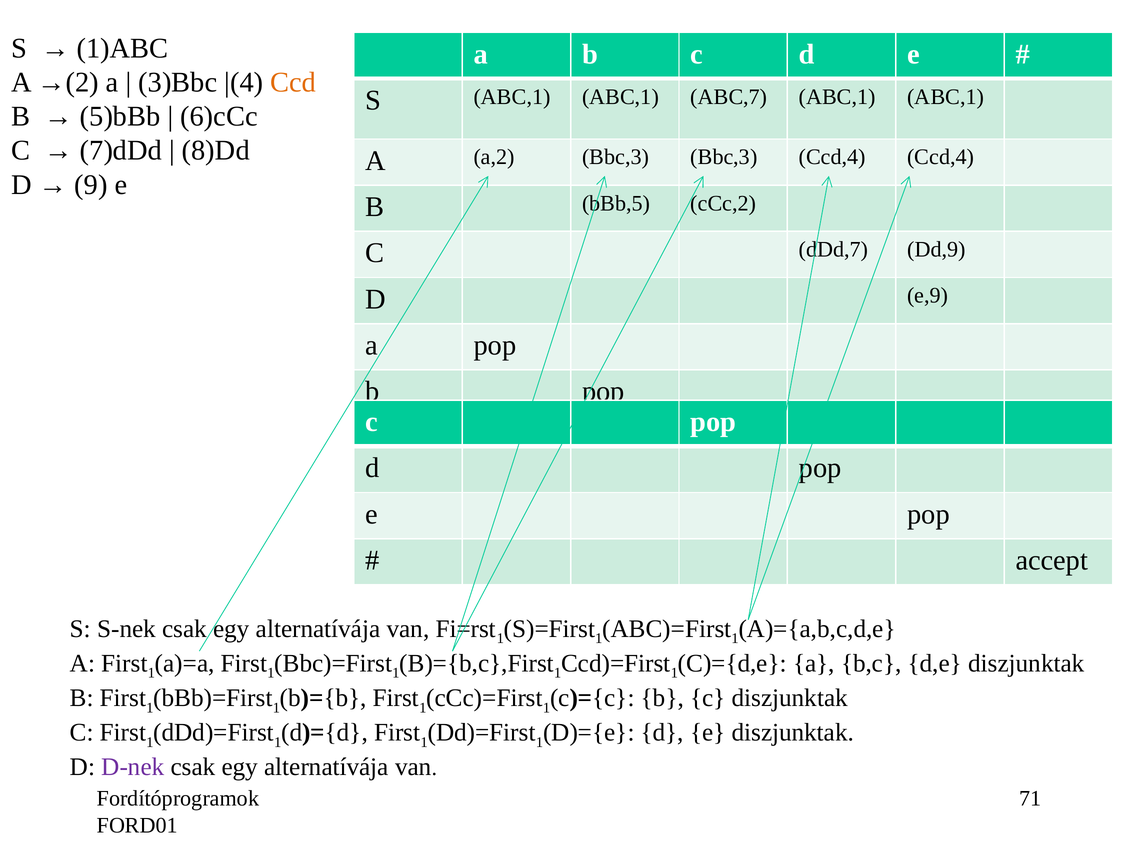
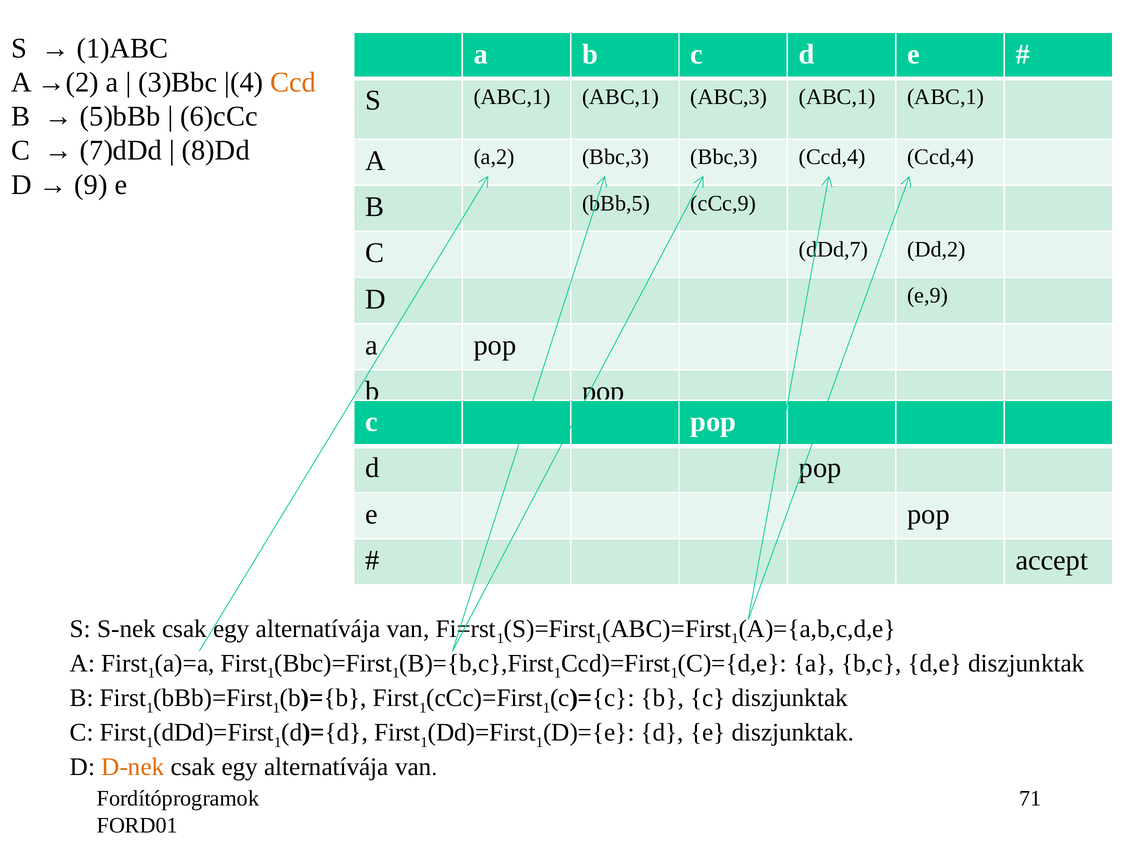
ABC,7: ABC,7 -> ABC,3 (729, 97)
cCc,2: cCc,2 -> cCc,9 (723, 203)
Dd,9: Dd,9 -> Dd,2 (936, 249)
D-nek colour: purple -> orange (133, 766)
